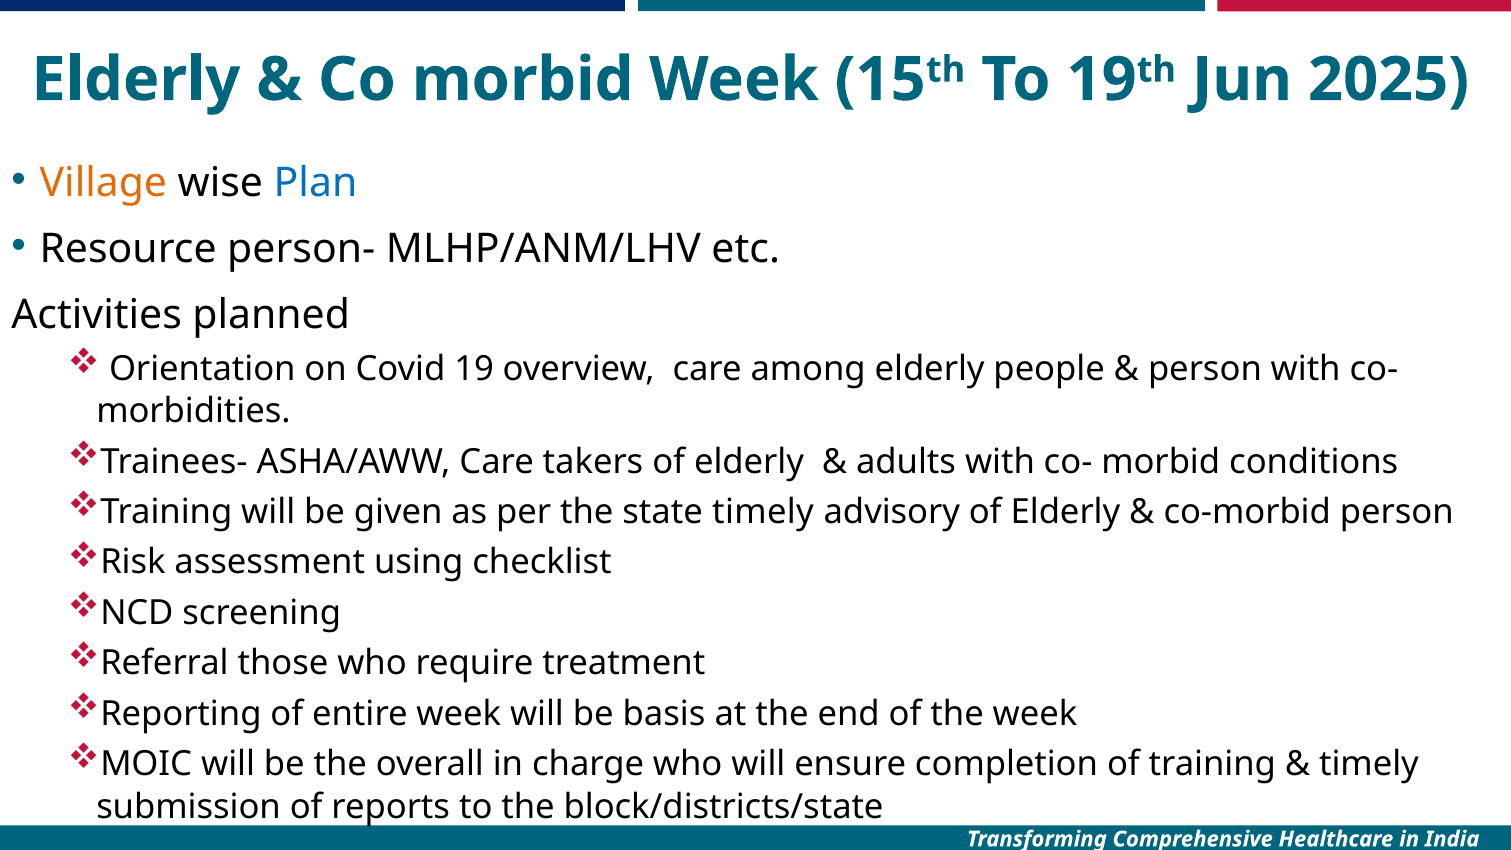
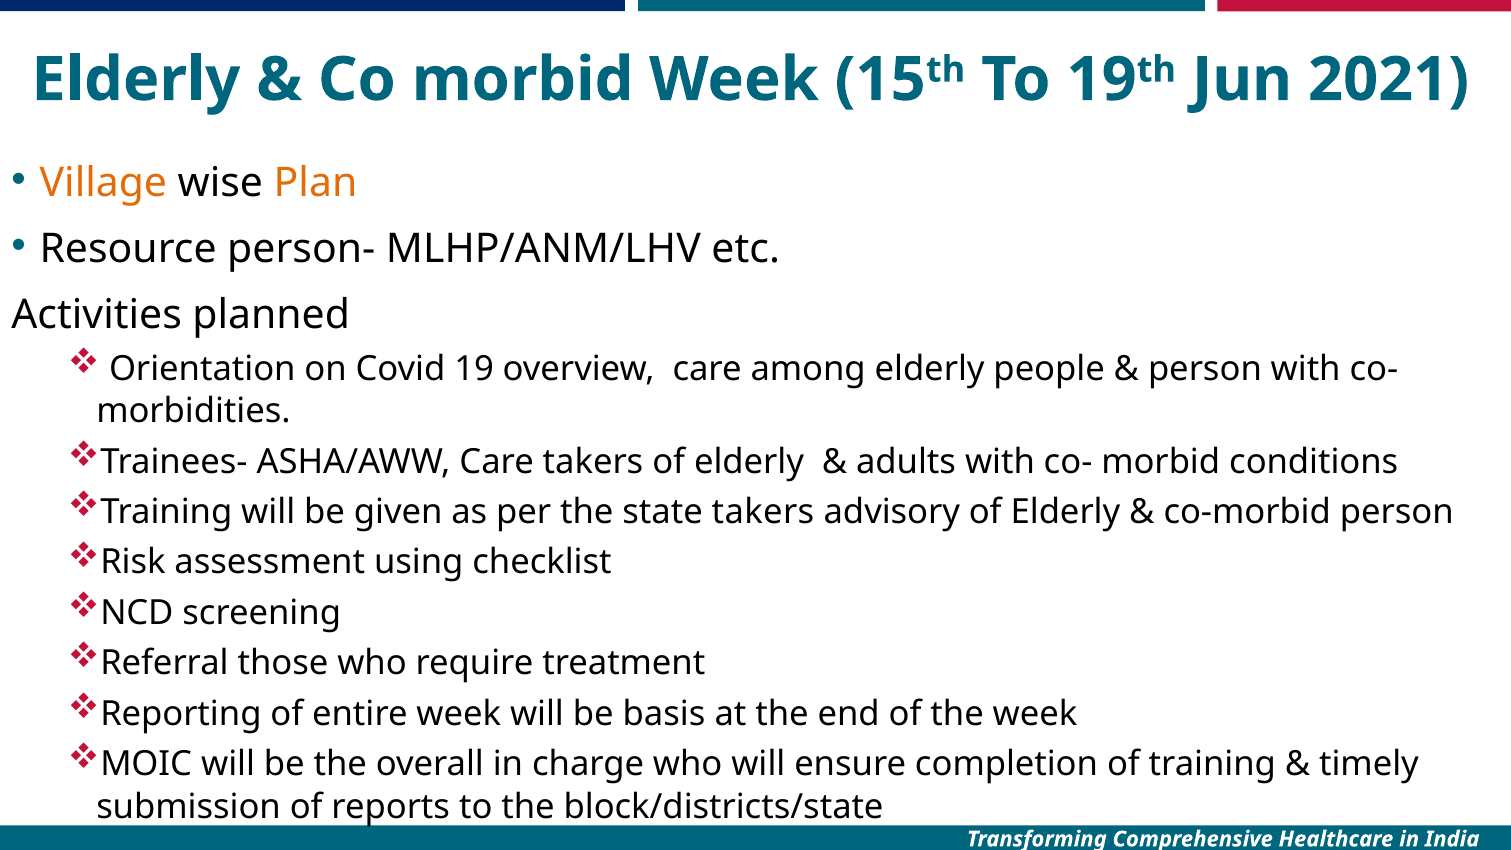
2025: 2025 -> 2021 (1389, 80)
Plan colour: blue -> orange (316, 183)
state timely: timely -> takers (763, 512)
